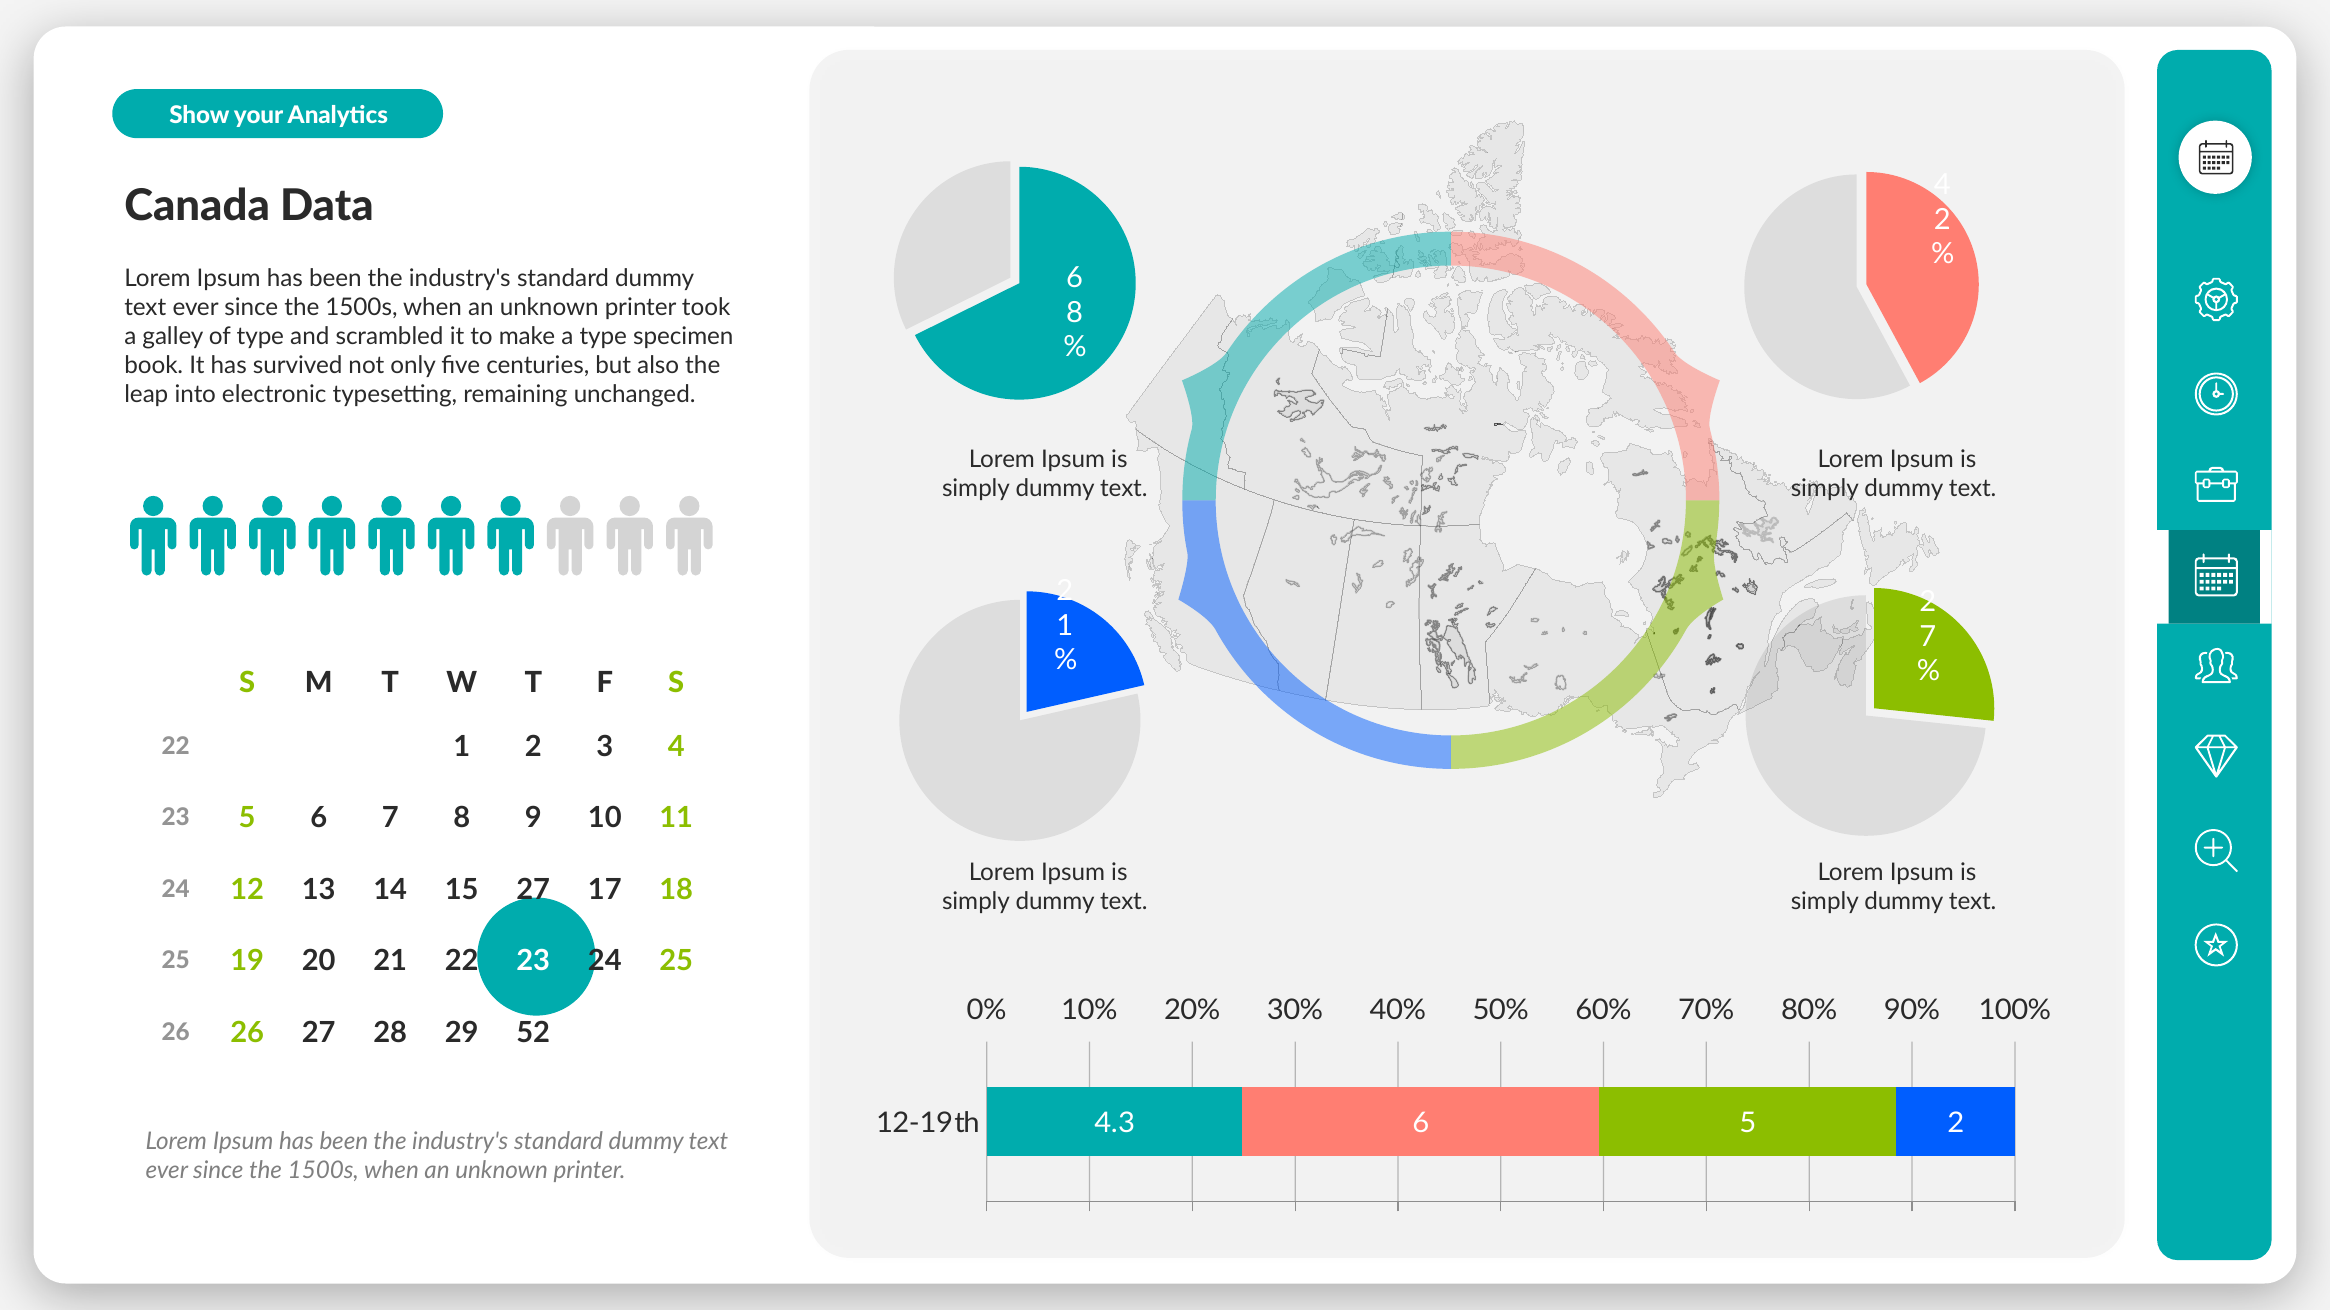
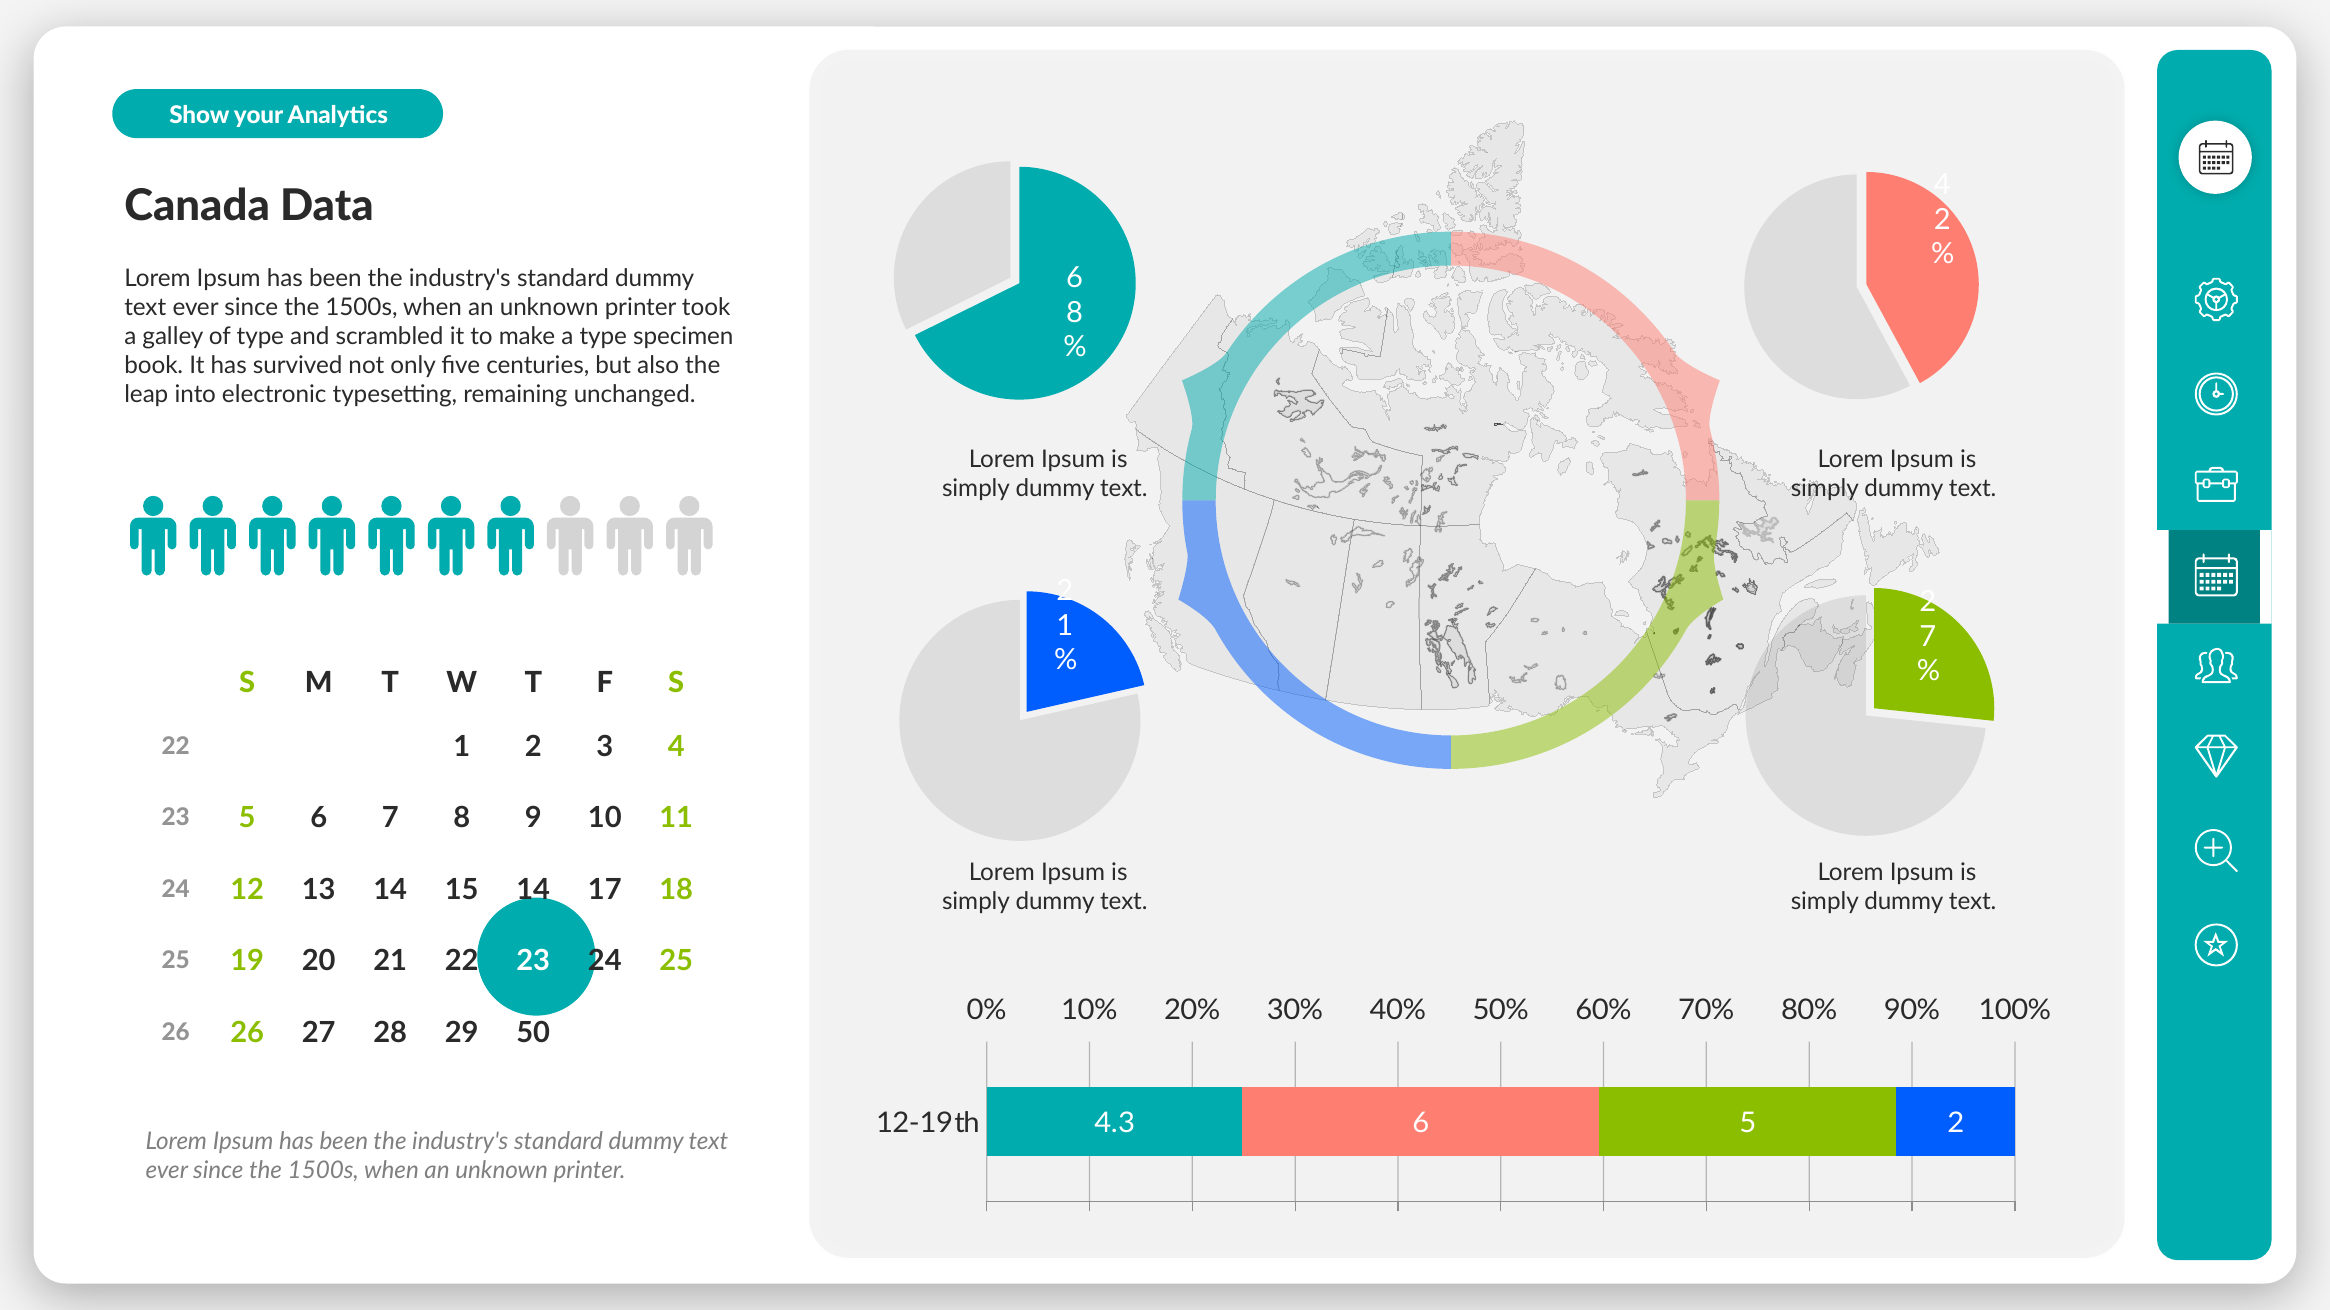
15 27: 27 -> 14 (533, 890)
52: 52 -> 50 (533, 1033)
